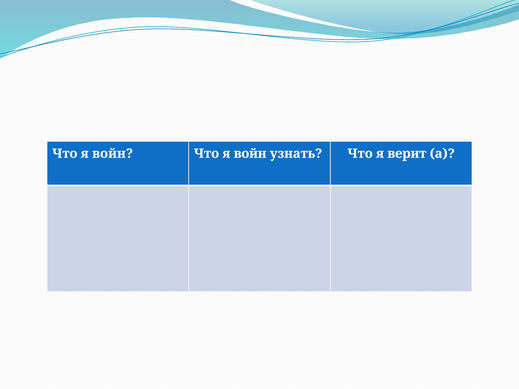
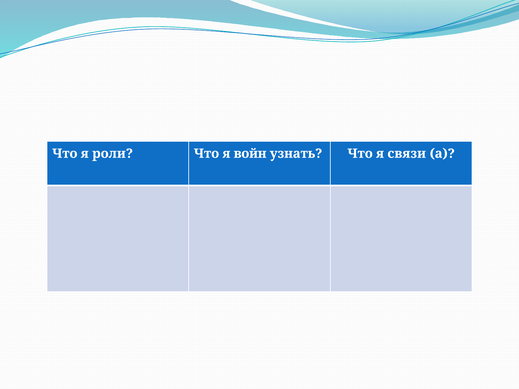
войн: войн -> роли (113, 154)
верит: верит -> связи (407, 154)
